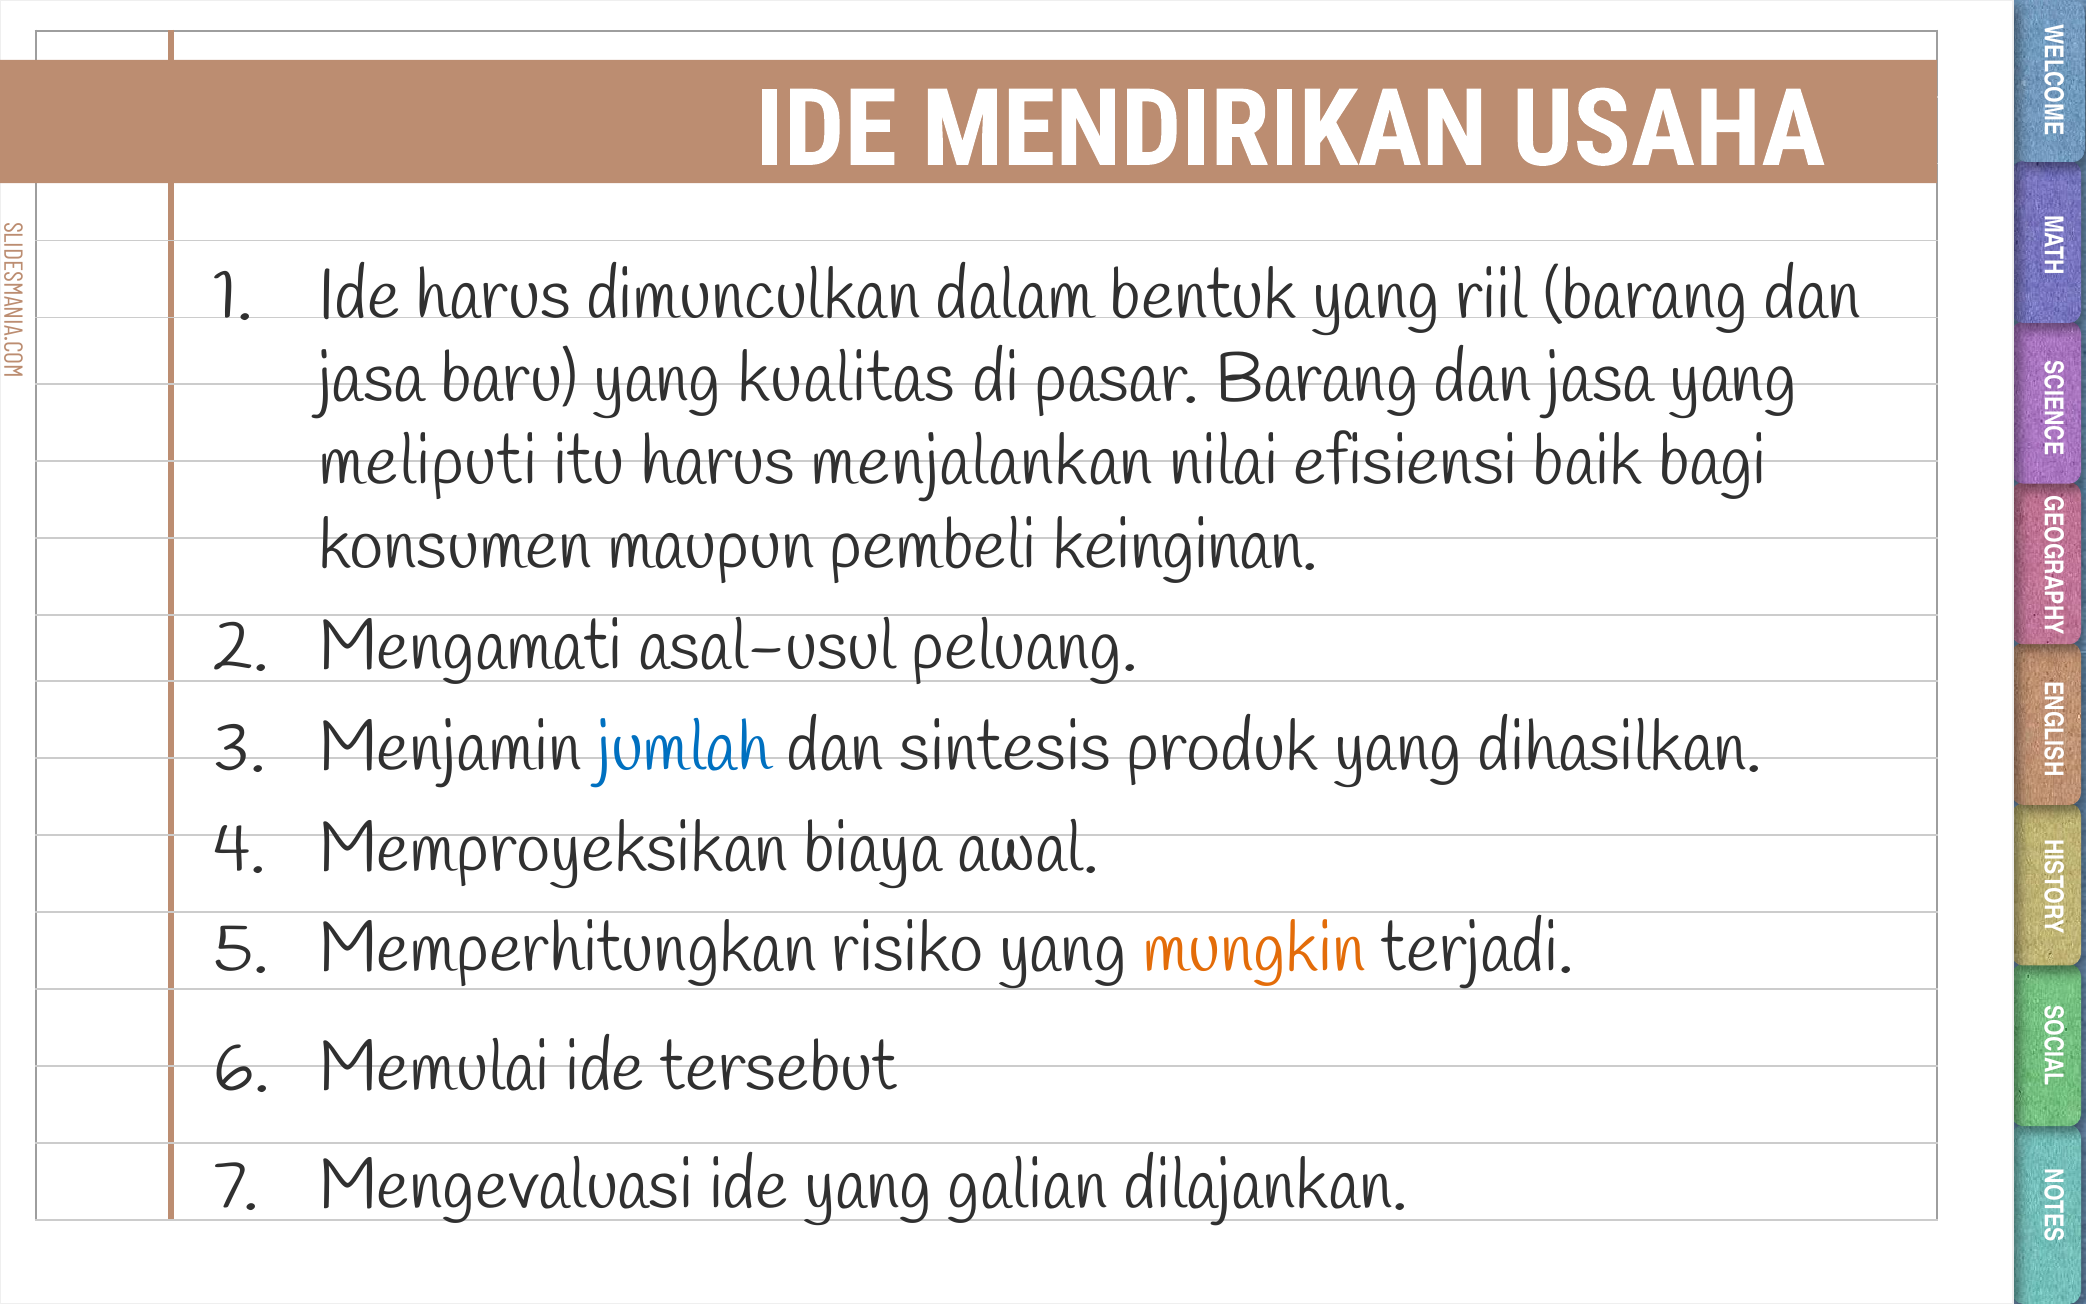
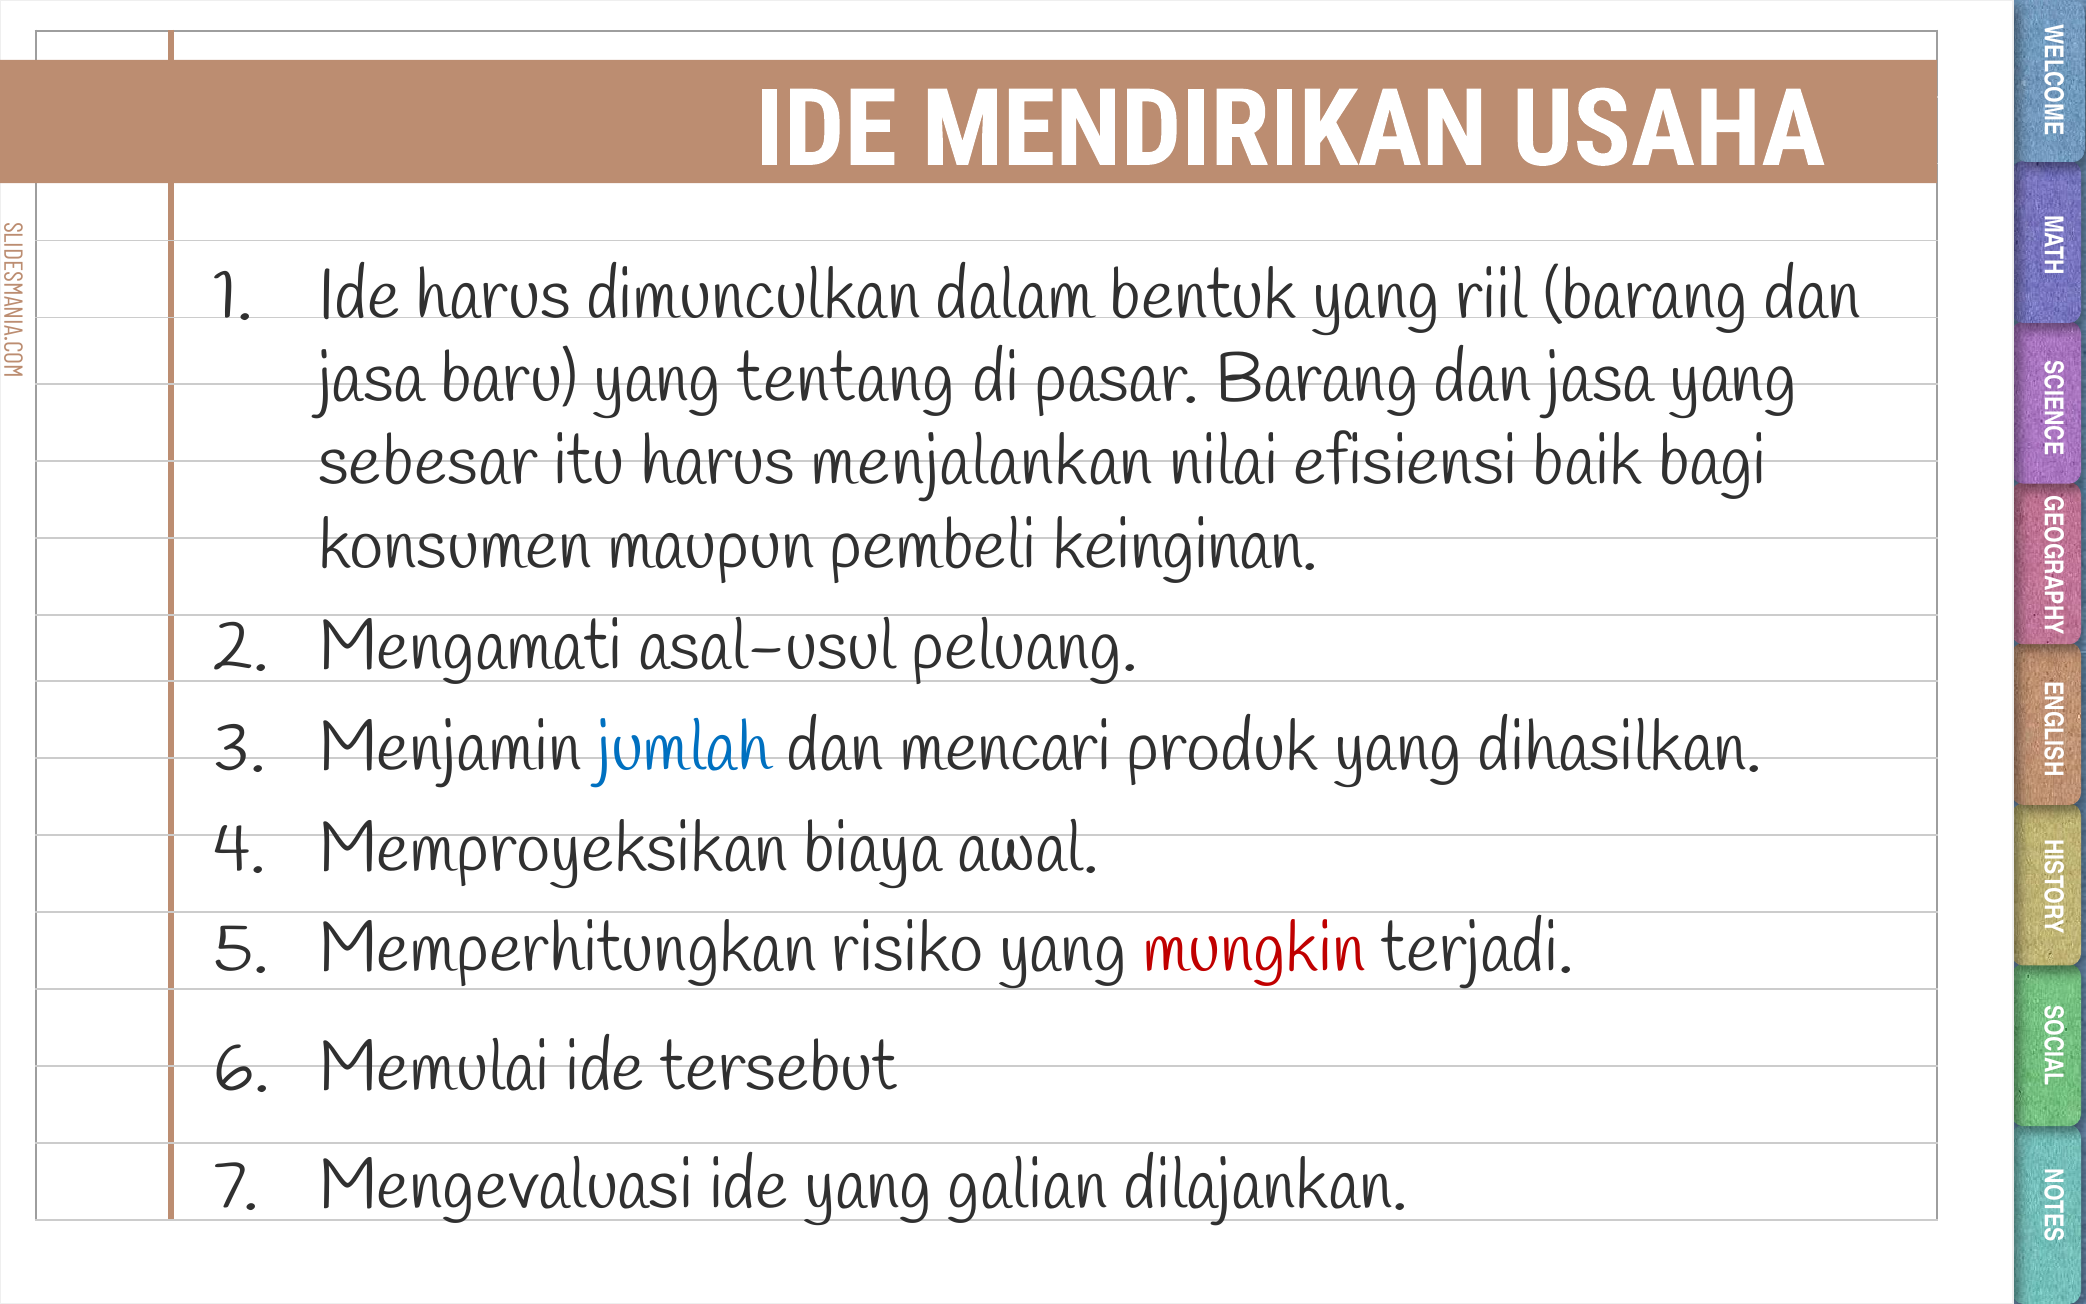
kualitas: kualitas -> tentang (846, 378)
meliputi: meliputi -> sebesar (428, 462)
sintesis: sintesis -> mencari (1006, 747)
mungkin colour: orange -> red (1254, 949)
